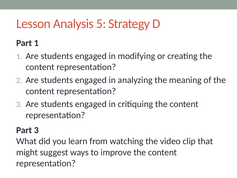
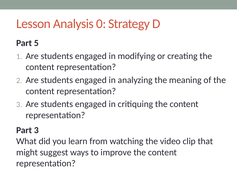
5: 5 -> 0 (101, 24)
Part 1: 1 -> 5 (36, 43)
